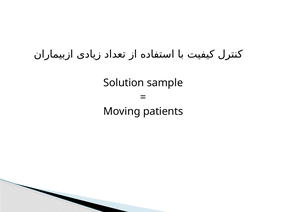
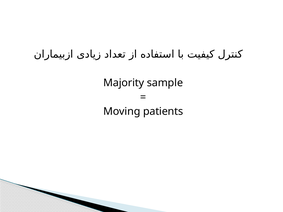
Solution: Solution -> Majority (124, 83)
